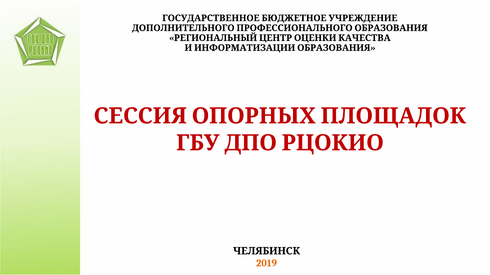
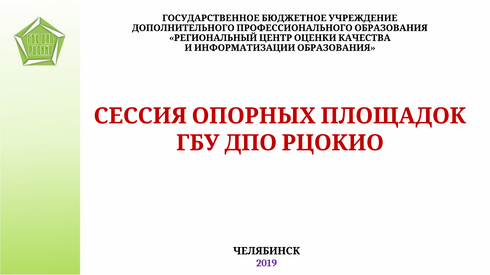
2019 colour: orange -> purple (267, 264)
